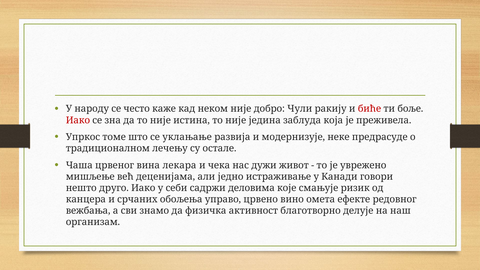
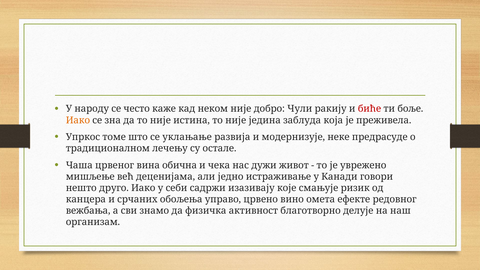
Иако colour: red -> orange (78, 120)
лекара: лекара -> обична (180, 165)
деловима: деловима -> изазивају (251, 188)
